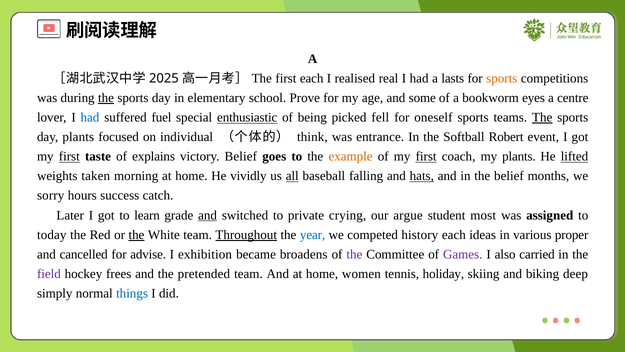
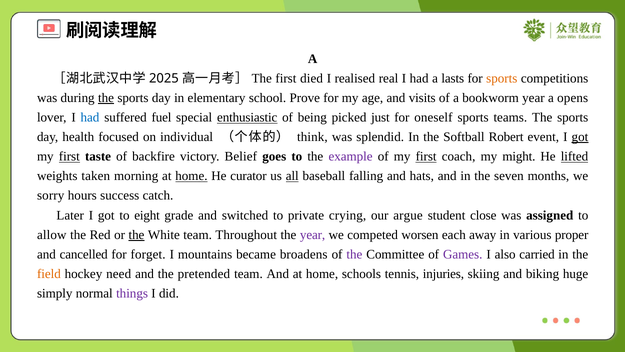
first each: each -> died (312, 78)
some: some -> visits (422, 98)
bookworm eyes: eyes -> year (533, 98)
centre: centre -> opens (573, 98)
fell: fell -> just (380, 117)
The underline: present -> none (542, 117)
day plants: plants -> health (78, 137)
entrance: entrance -> splendid (380, 137)
got underline: none -> present (580, 137)
explains: explains -> backfire (154, 156)
example colour: orange -> purple (351, 156)
my plants: plants -> might (519, 156)
home underline: none -> present (191, 176)
vividly: vividly -> curator (248, 176)
hats underline: present -> none (422, 176)
the belief: belief -> seven (509, 176)
learn: learn -> eight (147, 215)
and underline: present -> none (208, 215)
most: most -> close (483, 215)
today: today -> allow (52, 234)
Throughout underline: present -> none (246, 234)
year colour: blue -> purple (313, 234)
history: history -> worsen (420, 234)
ideas: ideas -> away (483, 234)
advise: advise -> forget (148, 254)
exhibition: exhibition -> mountains (205, 254)
field colour: purple -> orange (49, 274)
frees: frees -> need (119, 274)
women: women -> schools (361, 274)
holiday: holiday -> injuries (443, 274)
deep: deep -> huge (576, 274)
things colour: blue -> purple (132, 293)
